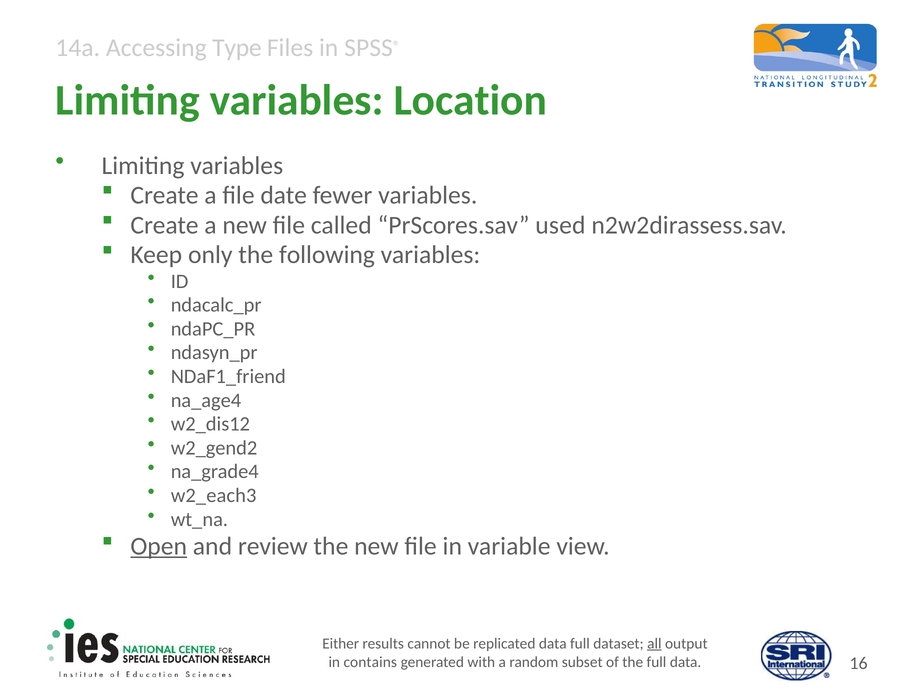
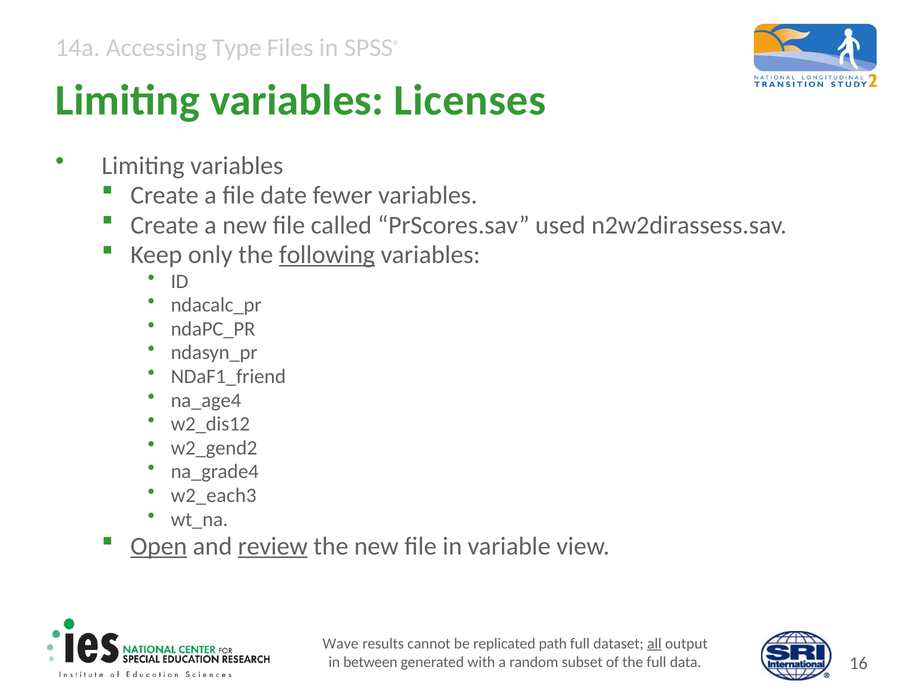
Location: Location -> Licenses (470, 100)
following underline: none -> present (327, 255)
review underline: none -> present (273, 547)
Either: Either -> Wave (341, 644)
replicated data: data -> path (553, 644)
contains: contains -> between (370, 662)
